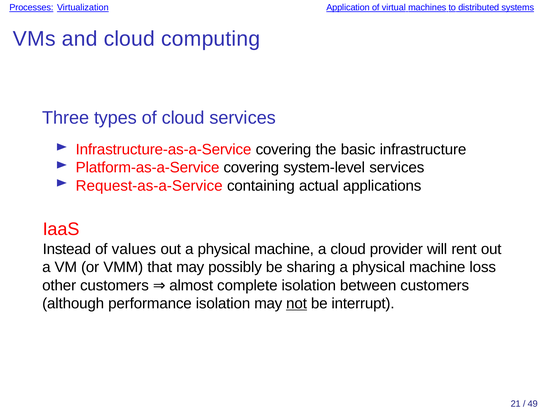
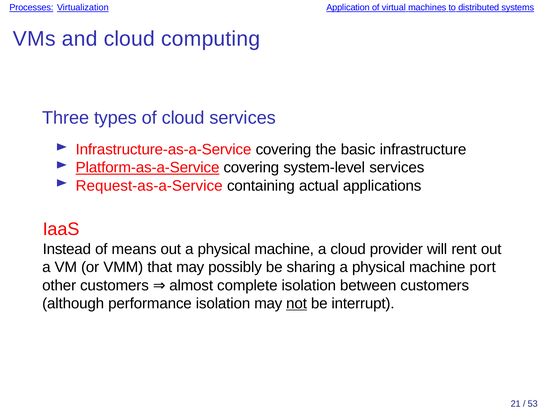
Platform-as-a-Service underline: none -> present (148, 167)
values: values -> means (134, 249)
loss: loss -> port (483, 267)
49: 49 -> 53 (533, 403)
